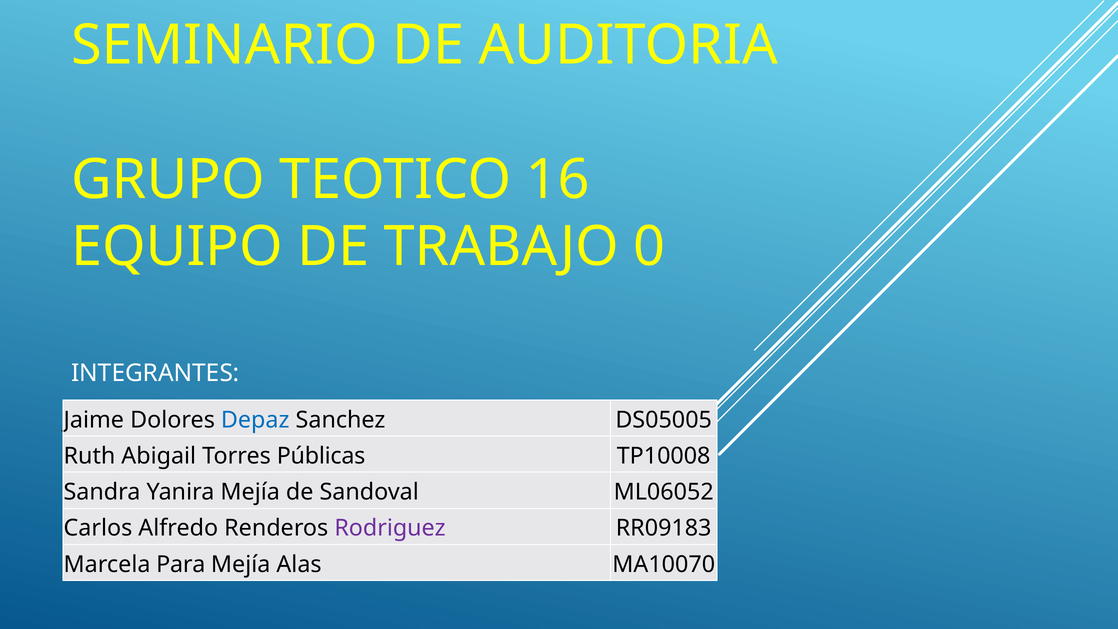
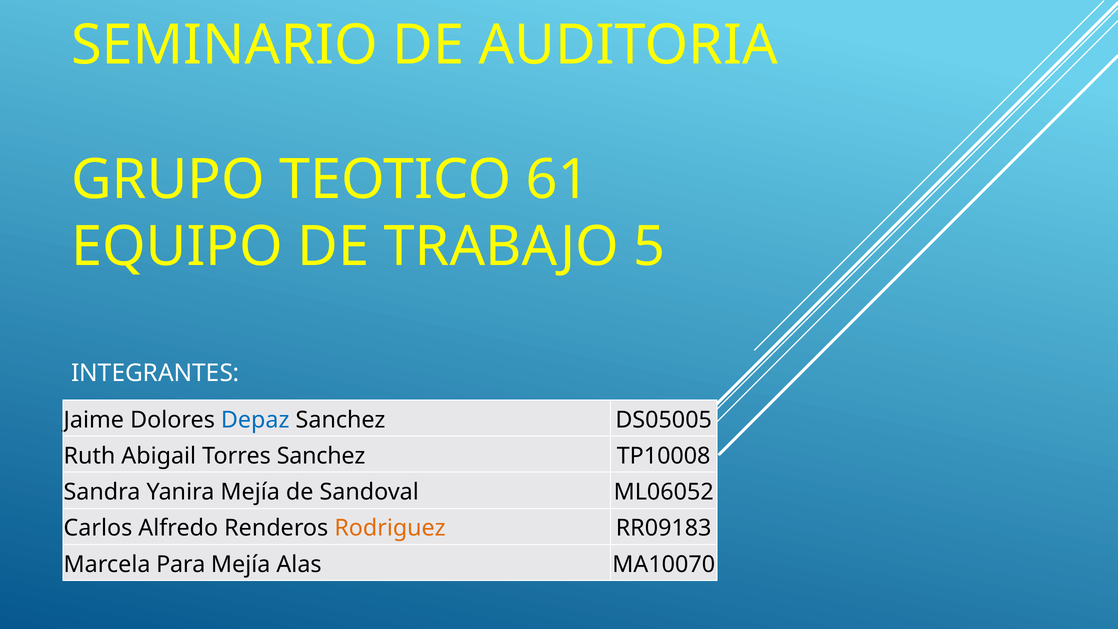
16: 16 -> 61 (558, 180)
0: 0 -> 5 (649, 247)
Torres Públicas: Públicas -> Sanchez (321, 456)
Rodriguez colour: purple -> orange (390, 528)
